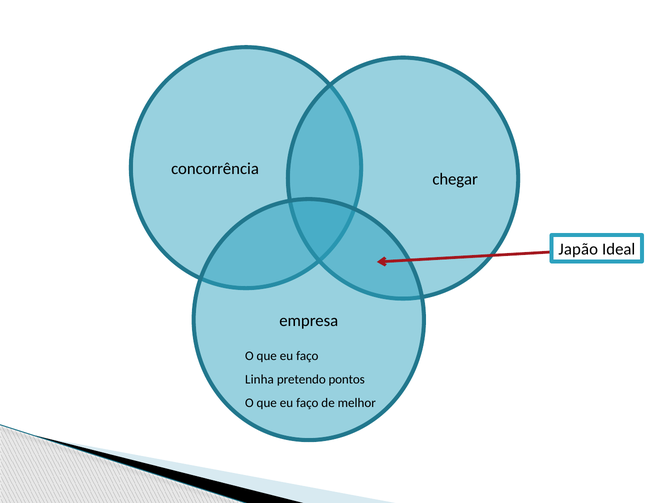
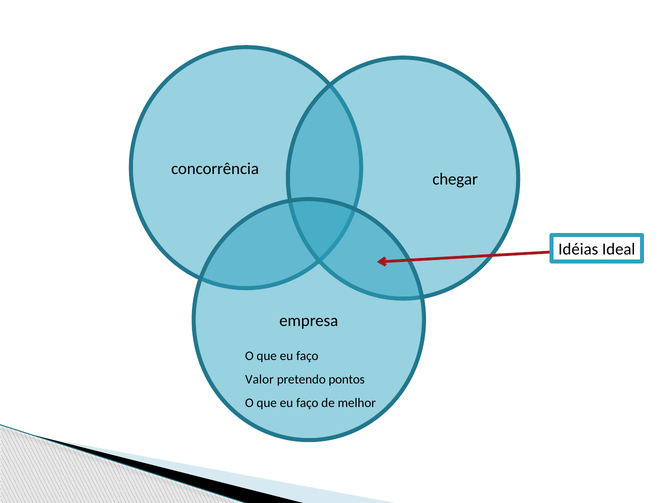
Japão: Japão -> Idéias (578, 249)
Linha: Linha -> Valor (259, 379)
